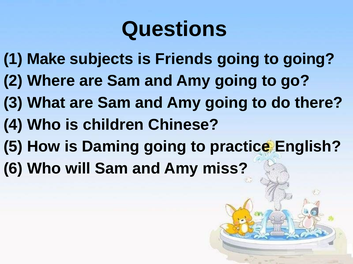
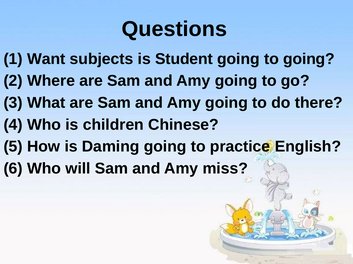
Make: Make -> Want (46, 59)
Friends: Friends -> Student (184, 59)
